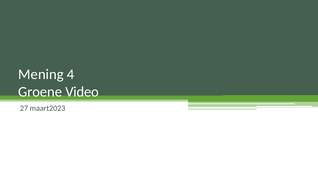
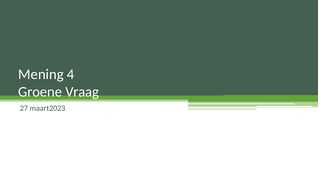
Video: Video -> Vraag (82, 92)
